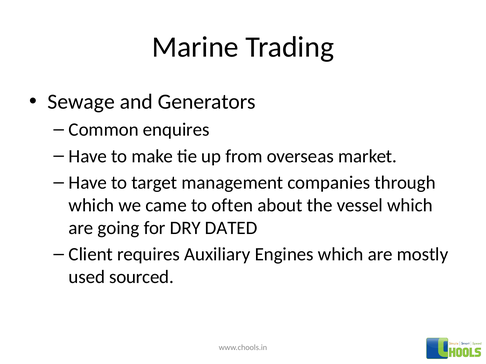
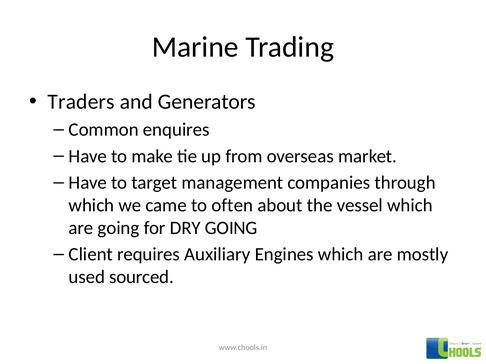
Sewage: Sewage -> Traders (81, 102)
DRY DATED: DATED -> GOING (231, 228)
